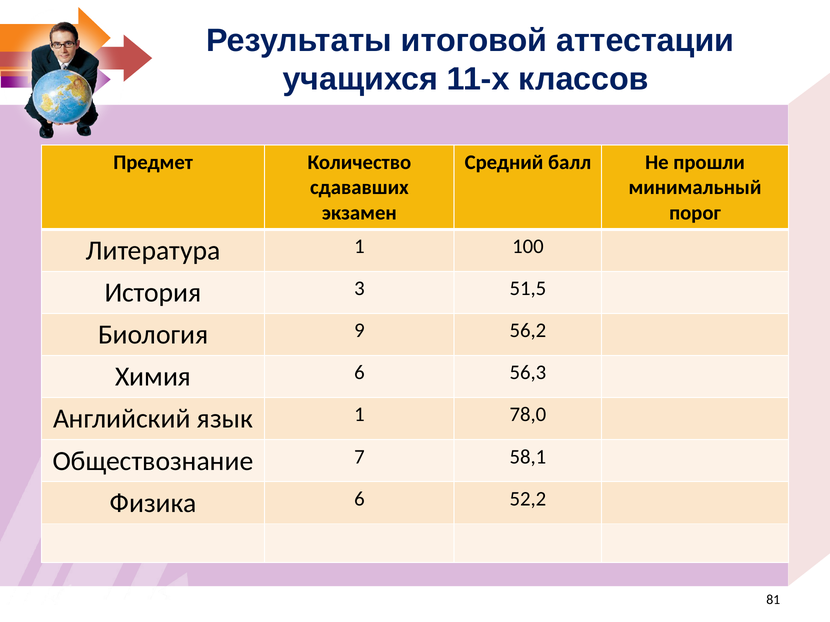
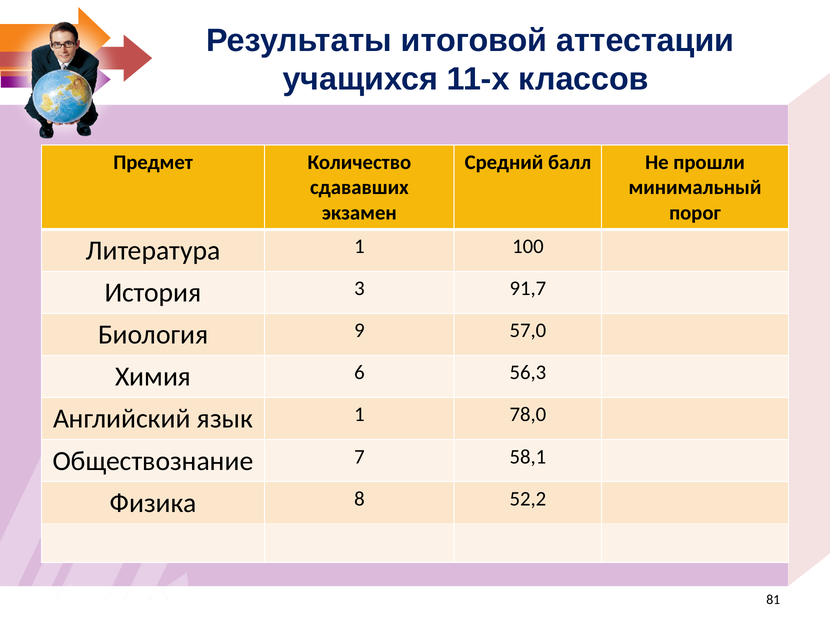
51,5: 51,5 -> 91,7 (528, 289)
56,2: 56,2 -> 57,0 (528, 331)
Физика 6: 6 -> 8 (359, 499)
